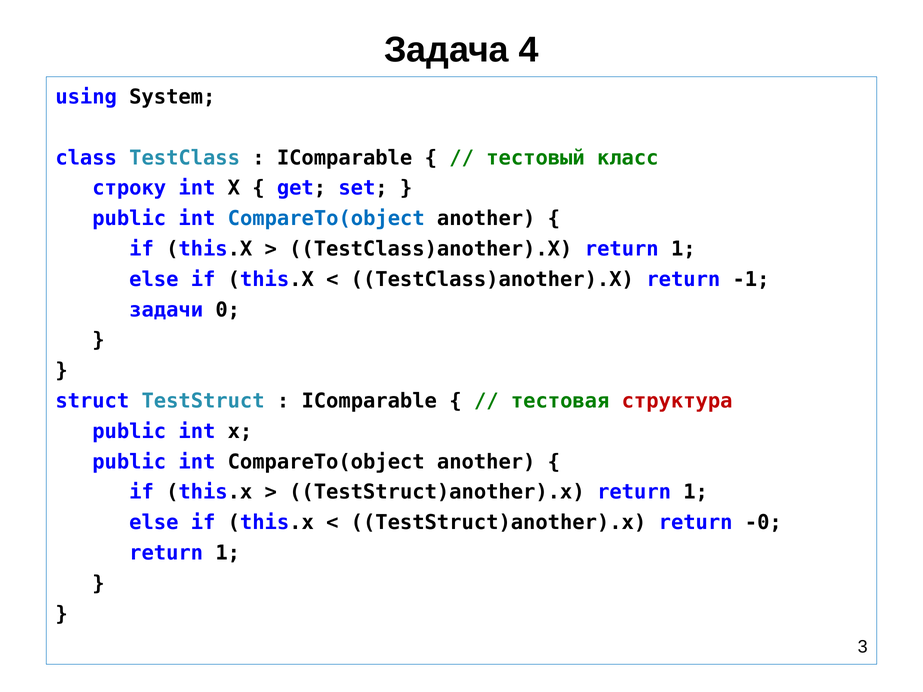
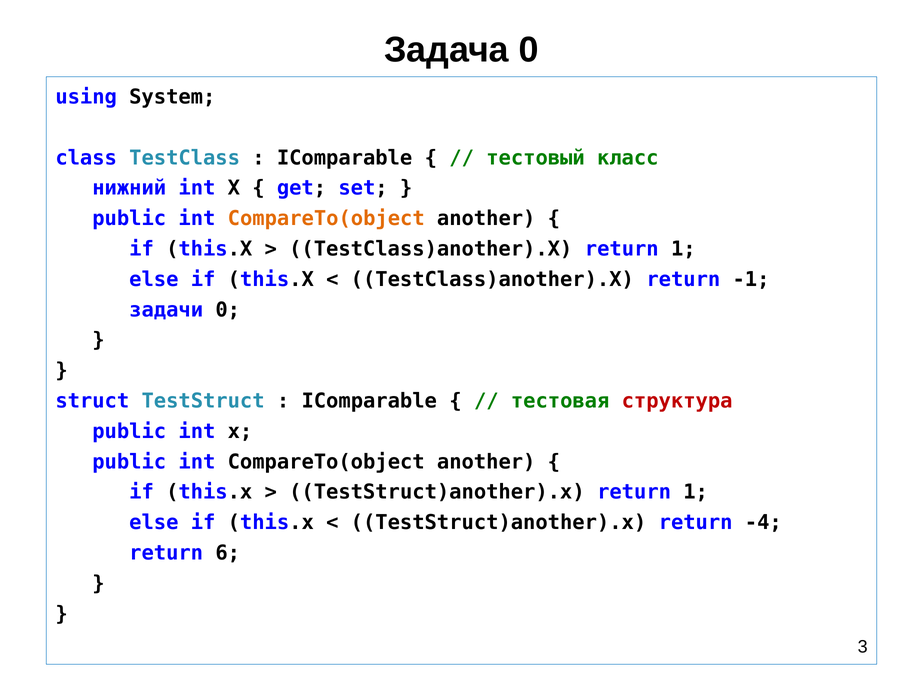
Задача 4: 4 -> 0 (529, 50)
строку: строку -> нижний (129, 188)
CompareTo(object colour: blue -> orange (326, 219)
-0: -0 -> -4 (763, 523)
1: 1 -> 6 (228, 553)
